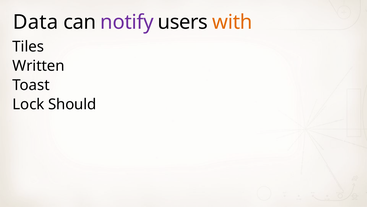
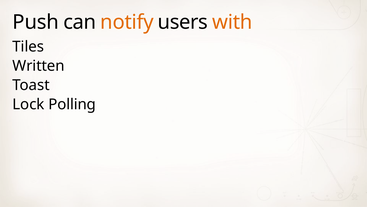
Data: Data -> Push (36, 22)
notify colour: purple -> orange (127, 22)
Should: Should -> Polling (72, 104)
